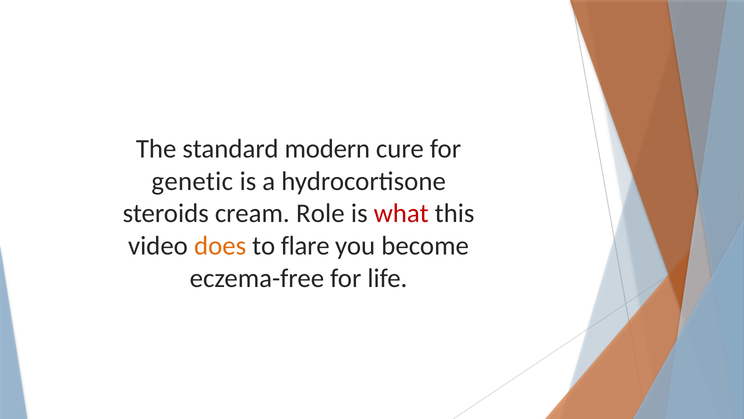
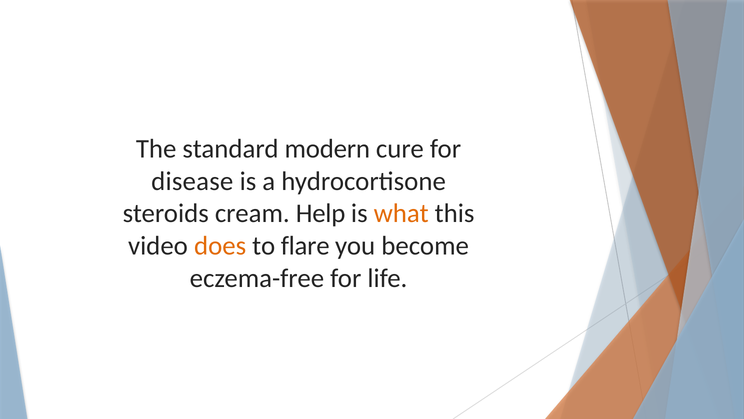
genetic: genetic -> disease (192, 181)
Role: Role -> Help (321, 213)
what colour: red -> orange (401, 213)
